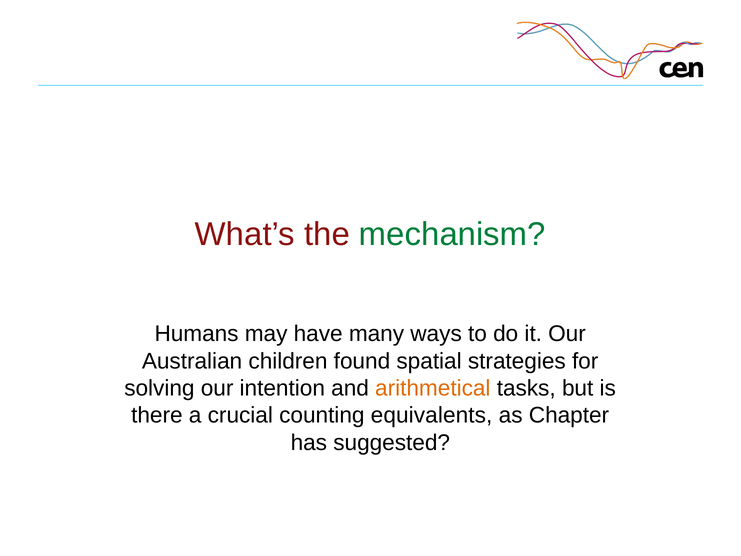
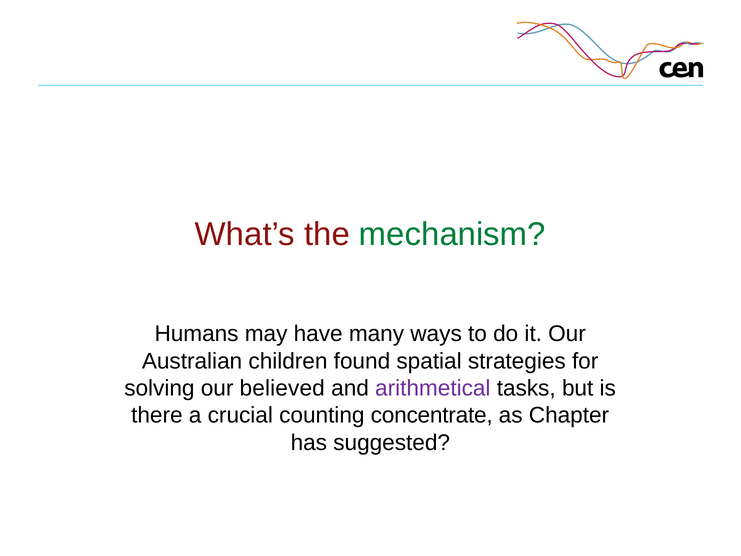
intention: intention -> believed (282, 388)
arithmetical colour: orange -> purple (433, 388)
equivalents: equivalents -> concentrate (432, 415)
